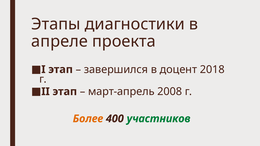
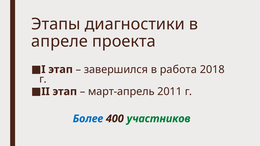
доцент: доцент -> работа (178, 70)
2008: 2008 -> 2011 (170, 92)
Более colour: orange -> blue (88, 119)
